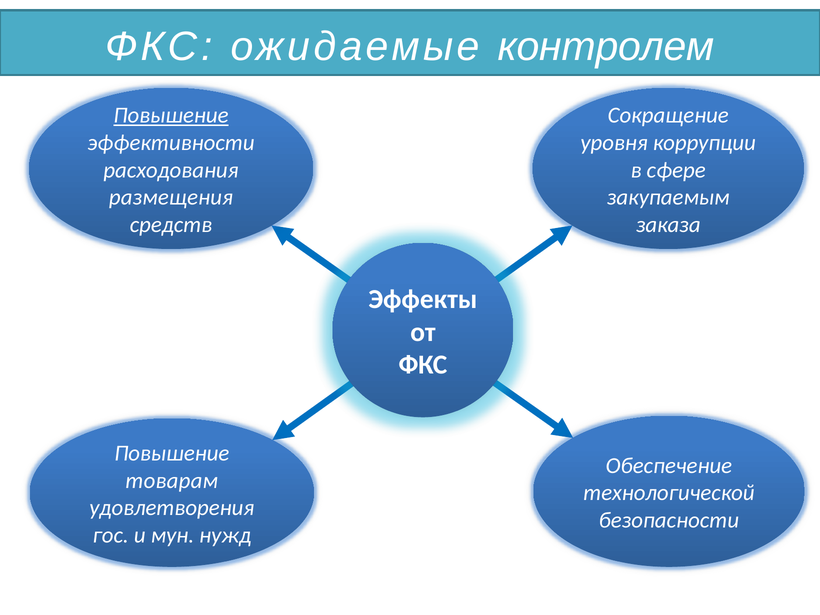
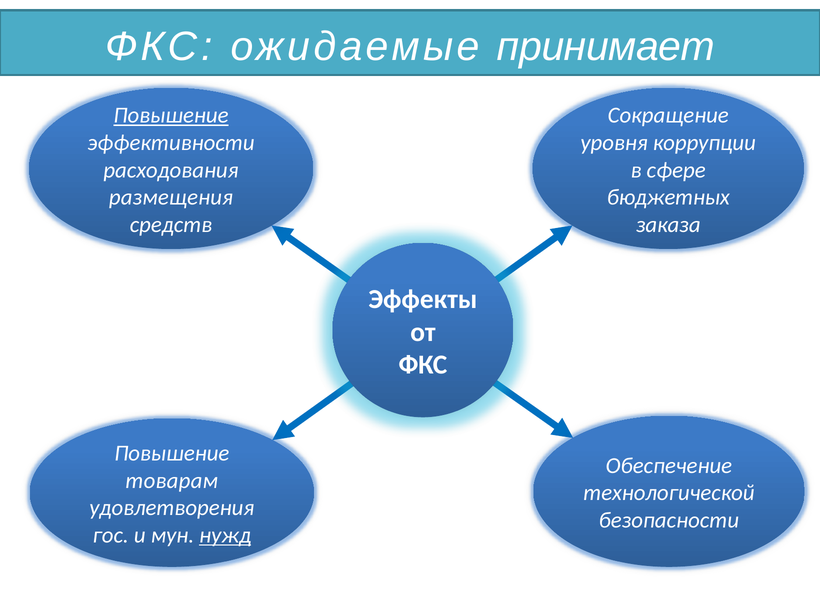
контролем: контролем -> принимает (606, 47)
закупаемым: закупаемым -> бюджетных (668, 197)
нужд underline: none -> present (225, 535)
